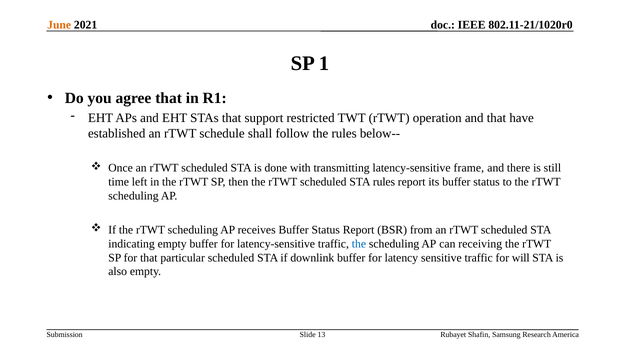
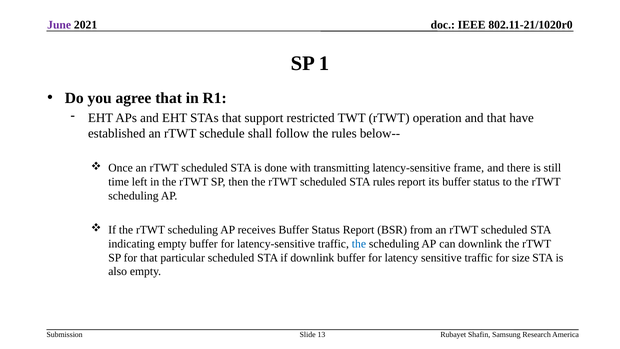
June colour: orange -> purple (59, 25)
can receiving: receiving -> downlink (480, 244)
will: will -> size (521, 258)
